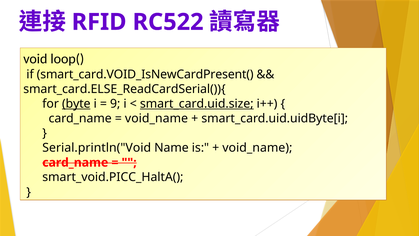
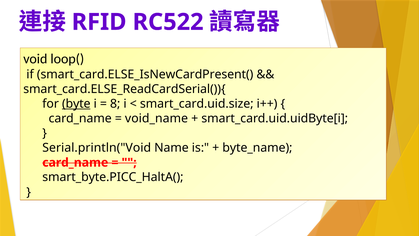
smart_card.VOID_IsNewCardPresent(: smart_card.VOID_IsNewCardPresent( -> smart_card.ELSE_IsNewCardPresent( (145, 74)
9: 9 -> 8 (115, 104)
smart_card.uid.size underline: present -> none (197, 104)
void_name: void_name -> byte_name (257, 148)
smart_void.PICC_HaltA(: smart_void.PICC_HaltA( -> smart_byte.PICC_HaltA( (113, 177)
